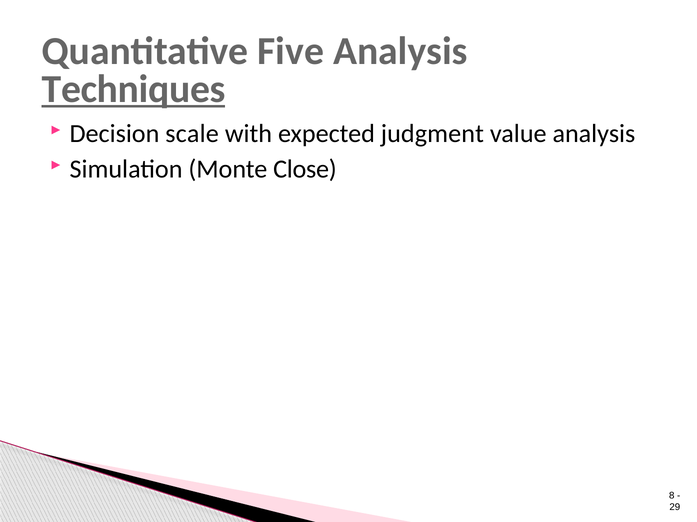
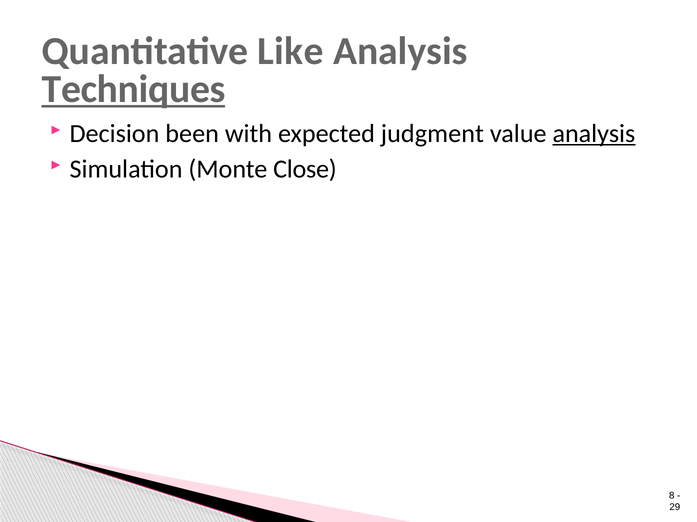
Five: Five -> Like (290, 51)
scale: scale -> been (192, 134)
analysis underline: none -> present (594, 134)
